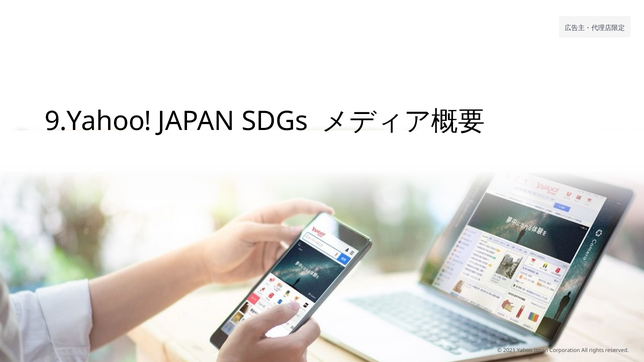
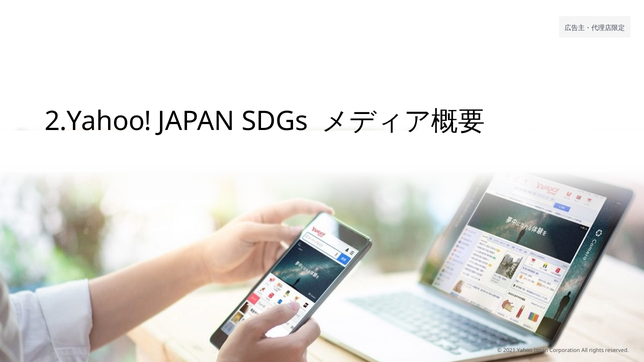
9.Yahoo: 9.Yahoo -> 2.Yahoo (98, 122)
